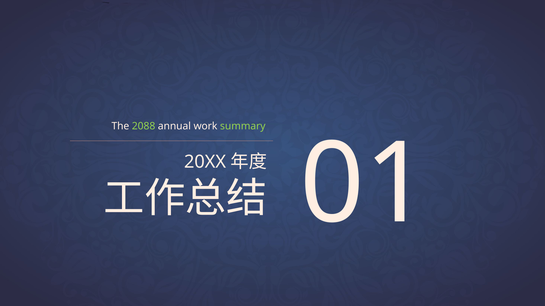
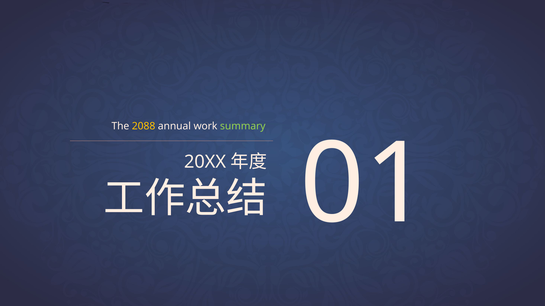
2088 colour: light green -> yellow (144, 126)
